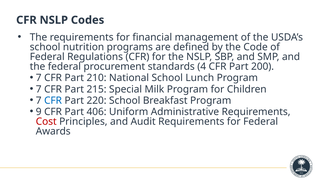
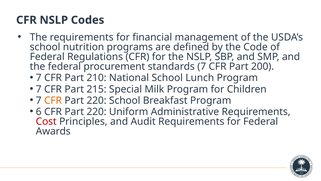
standards 4: 4 -> 7 (202, 66)
CFR colour: blue -> orange (53, 100)
9: 9 -> 6 (39, 112)
406: 406 -> 220 (97, 112)
